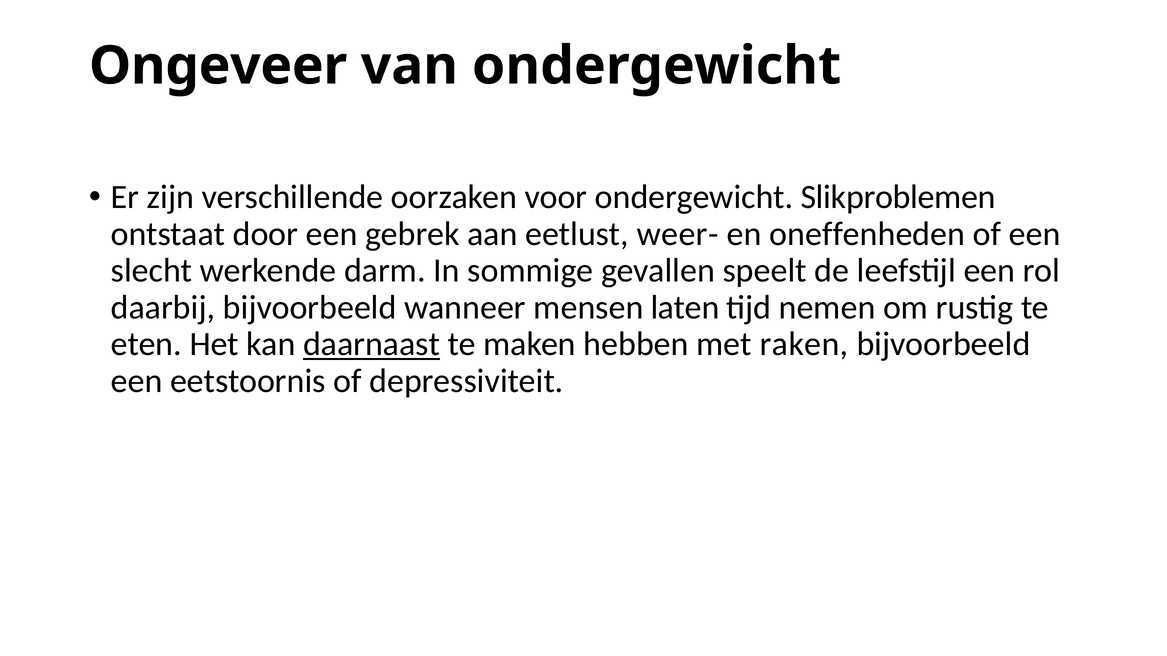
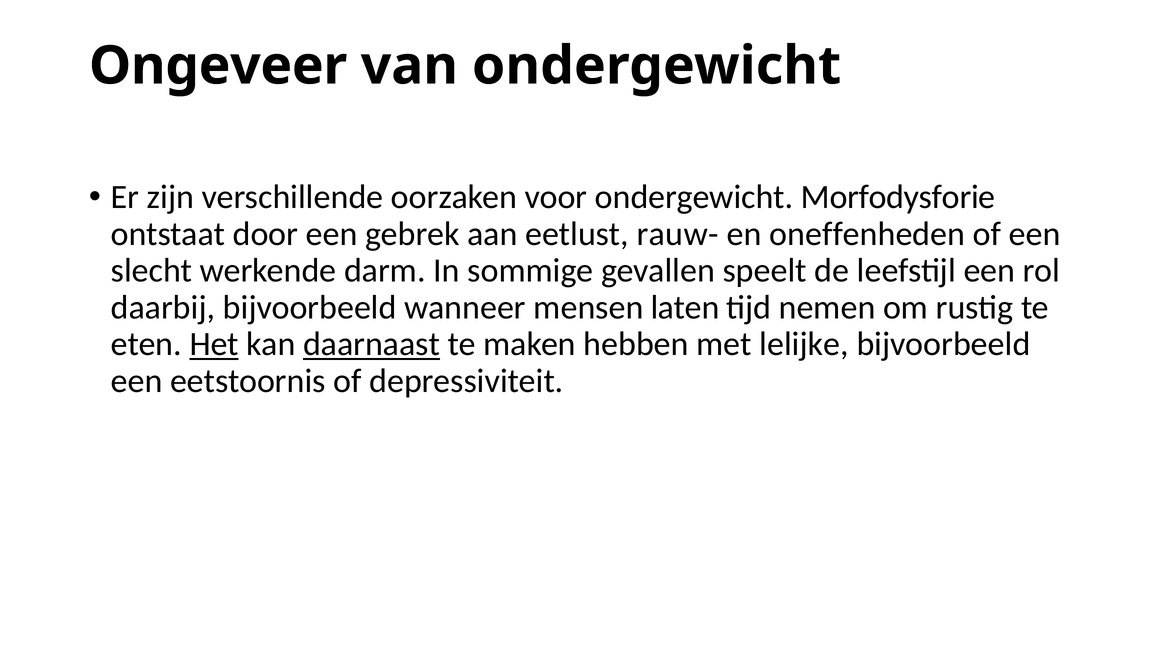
Slikproblemen: Slikproblemen -> Morfodysforie (898, 197)
weer-: weer- -> rauw- (678, 234)
Het underline: none -> present (214, 344)
raken: raken -> lelijke (804, 344)
